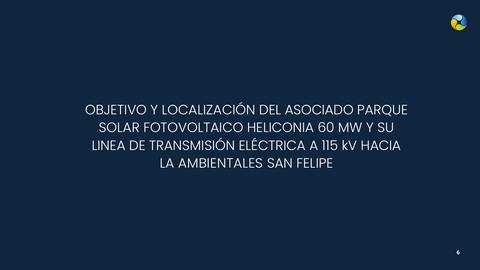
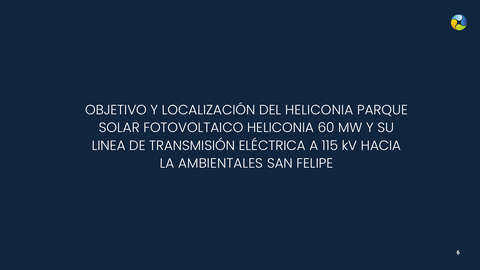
DEL ASOCIADO: ASOCIADO -> HELICONIA (319, 110)
